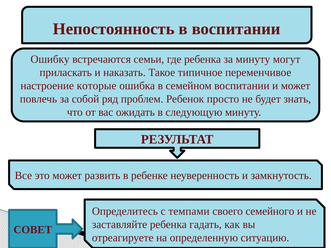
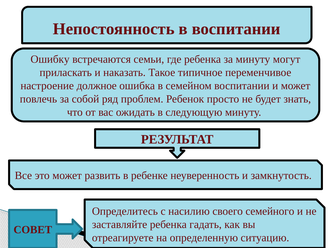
которые: которые -> должное (97, 86)
темпами: темпами -> насилию (189, 211)
